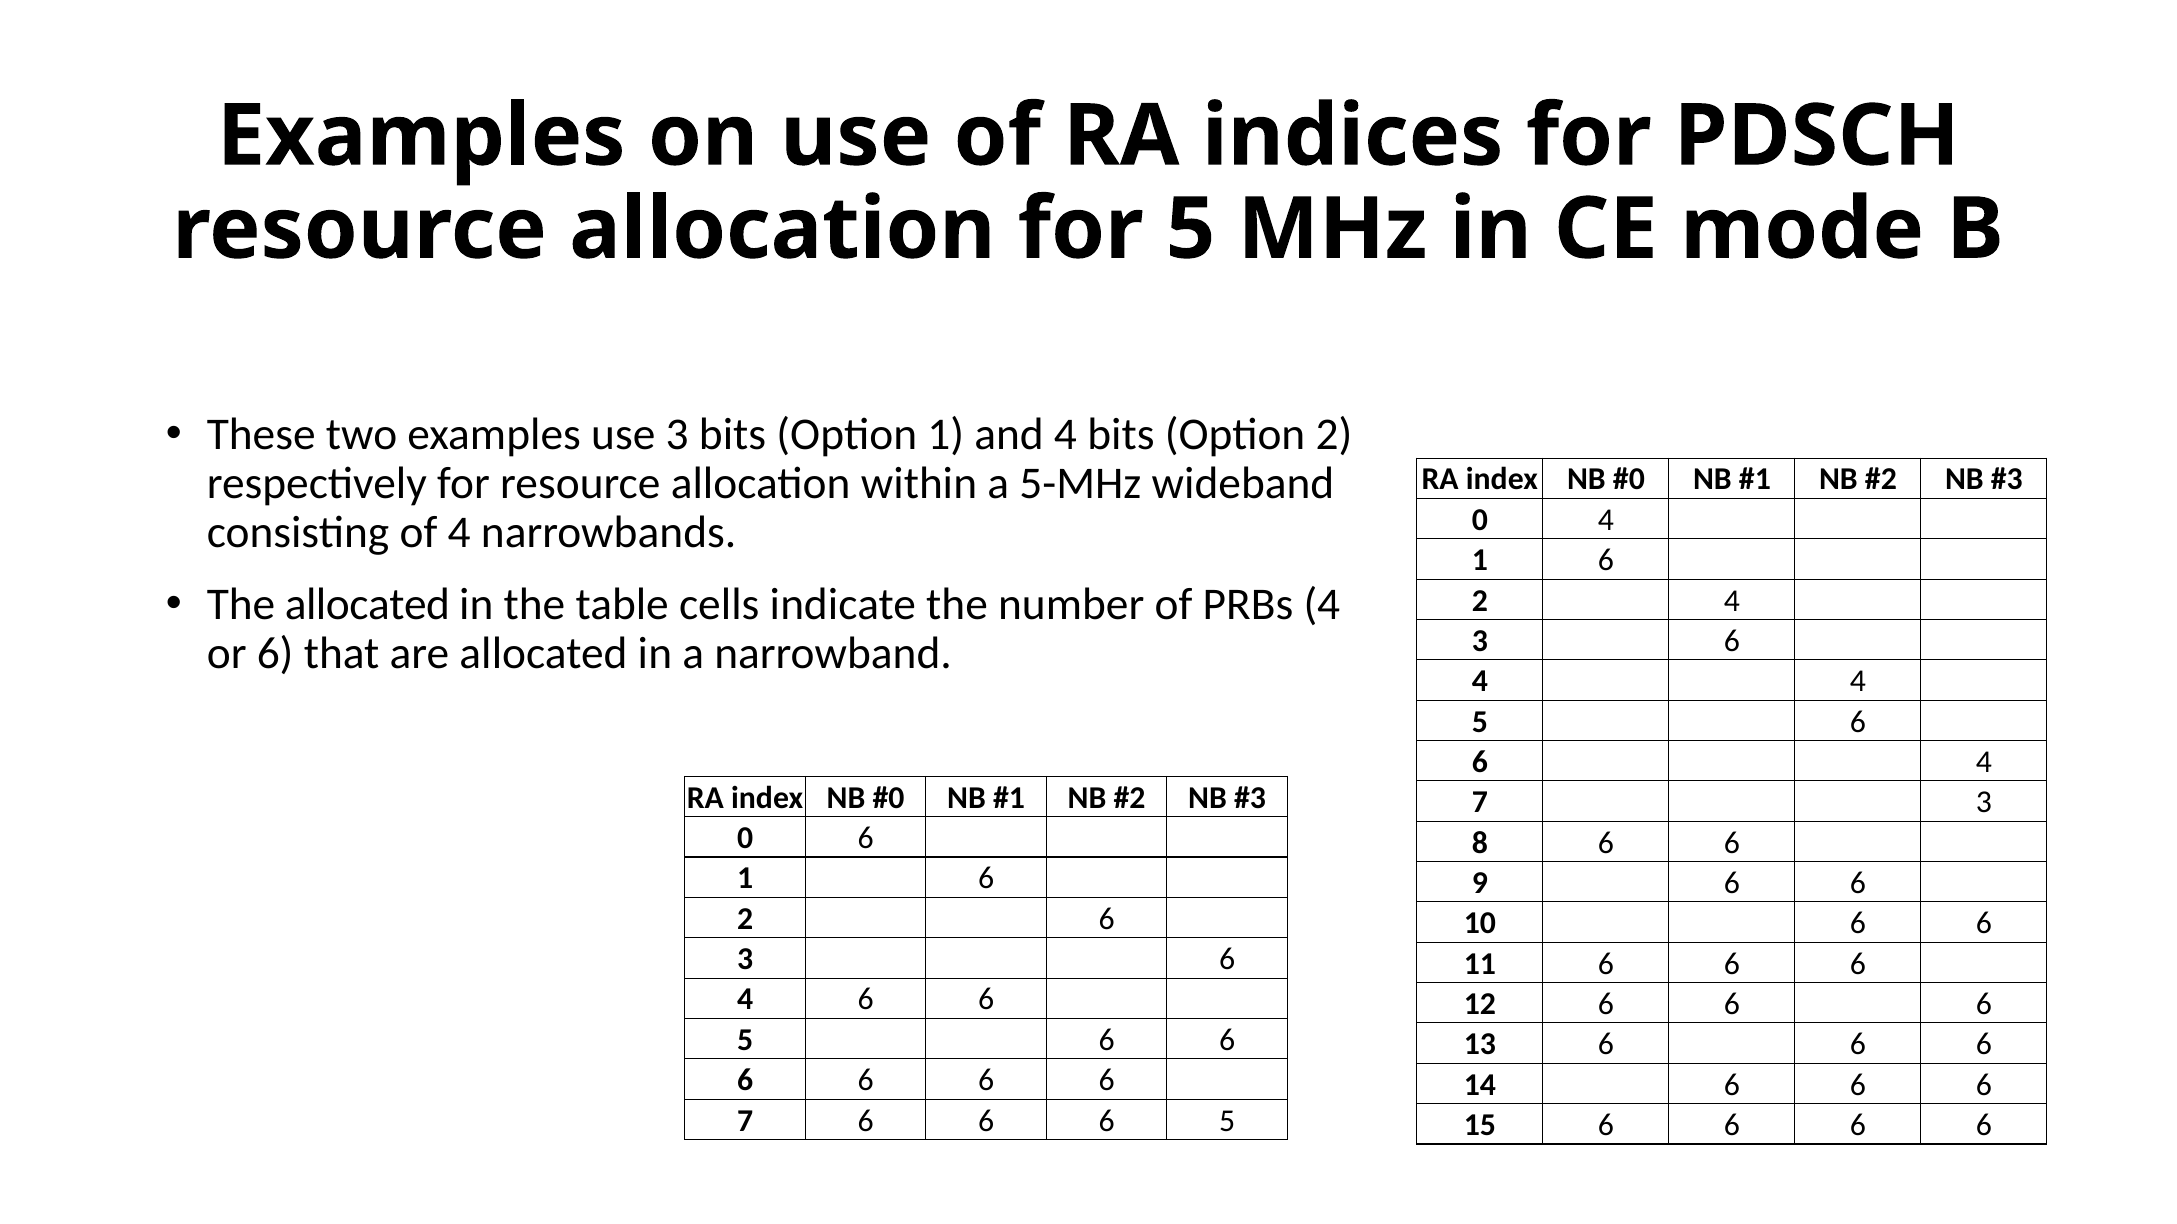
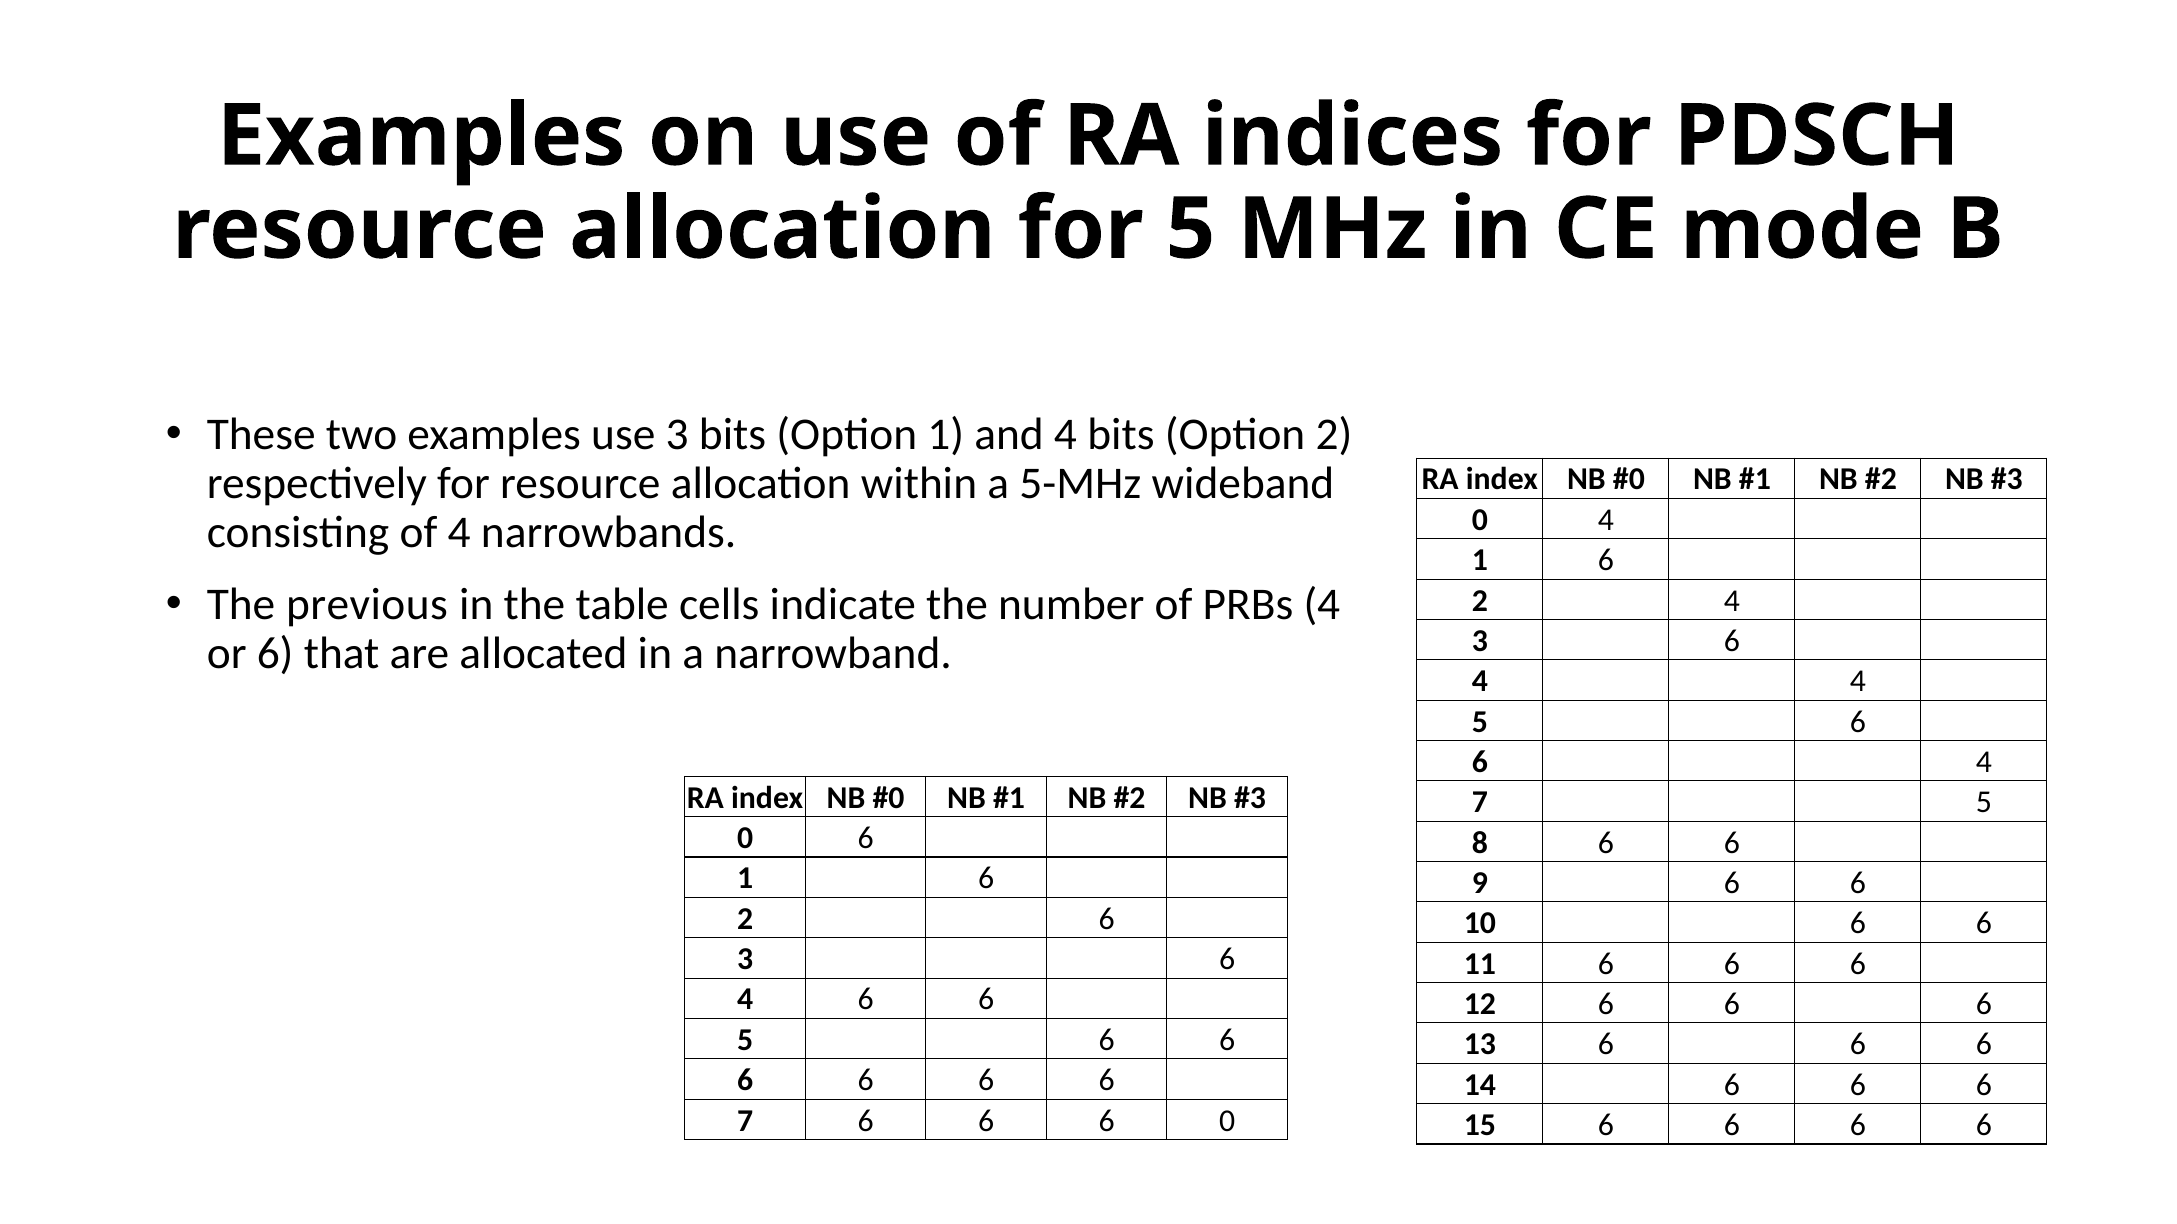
The allocated: allocated -> previous (367, 605)
7 3: 3 -> 5 (1984, 803)
6 6 6 5: 5 -> 0 (1227, 1121)
